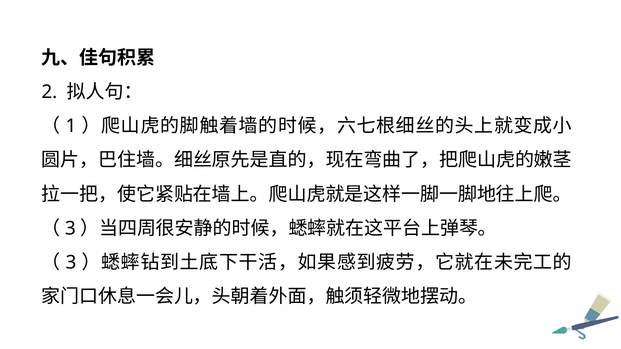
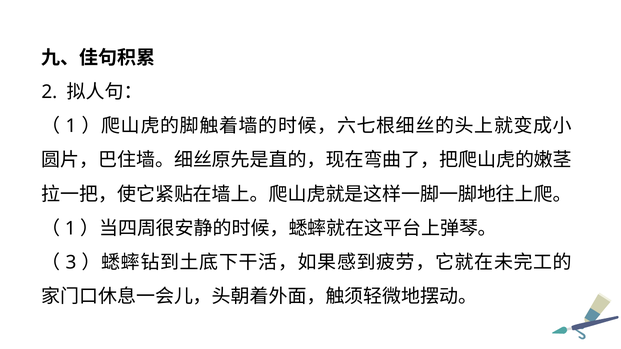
3: 3 -> 1 (70, 229)
